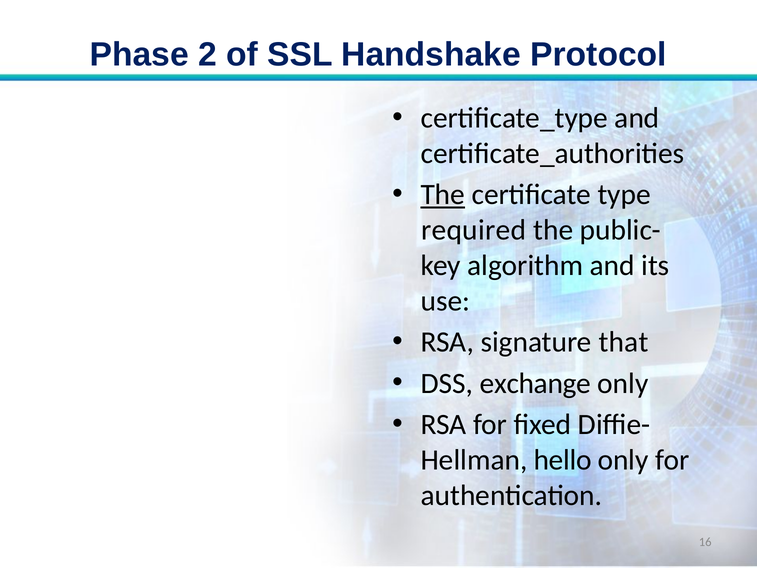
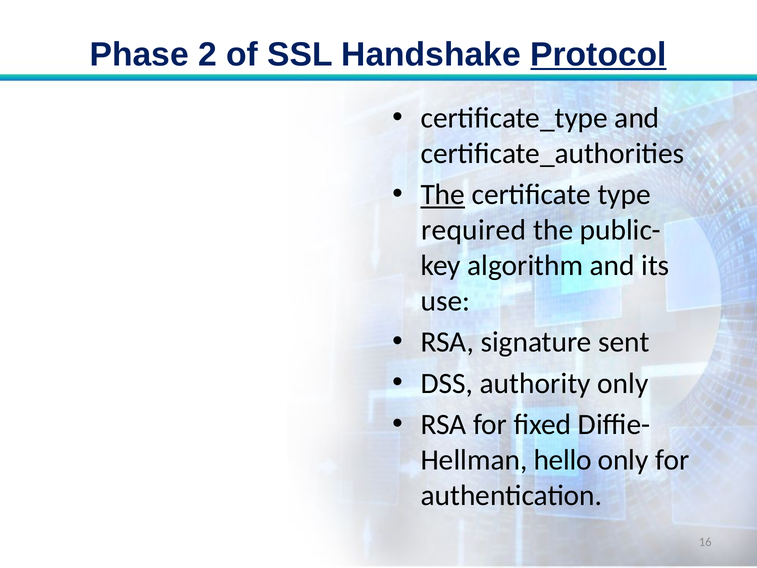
Protocol underline: none -> present (598, 55)
that: that -> sent (624, 342)
exchange: exchange -> authority (535, 383)
